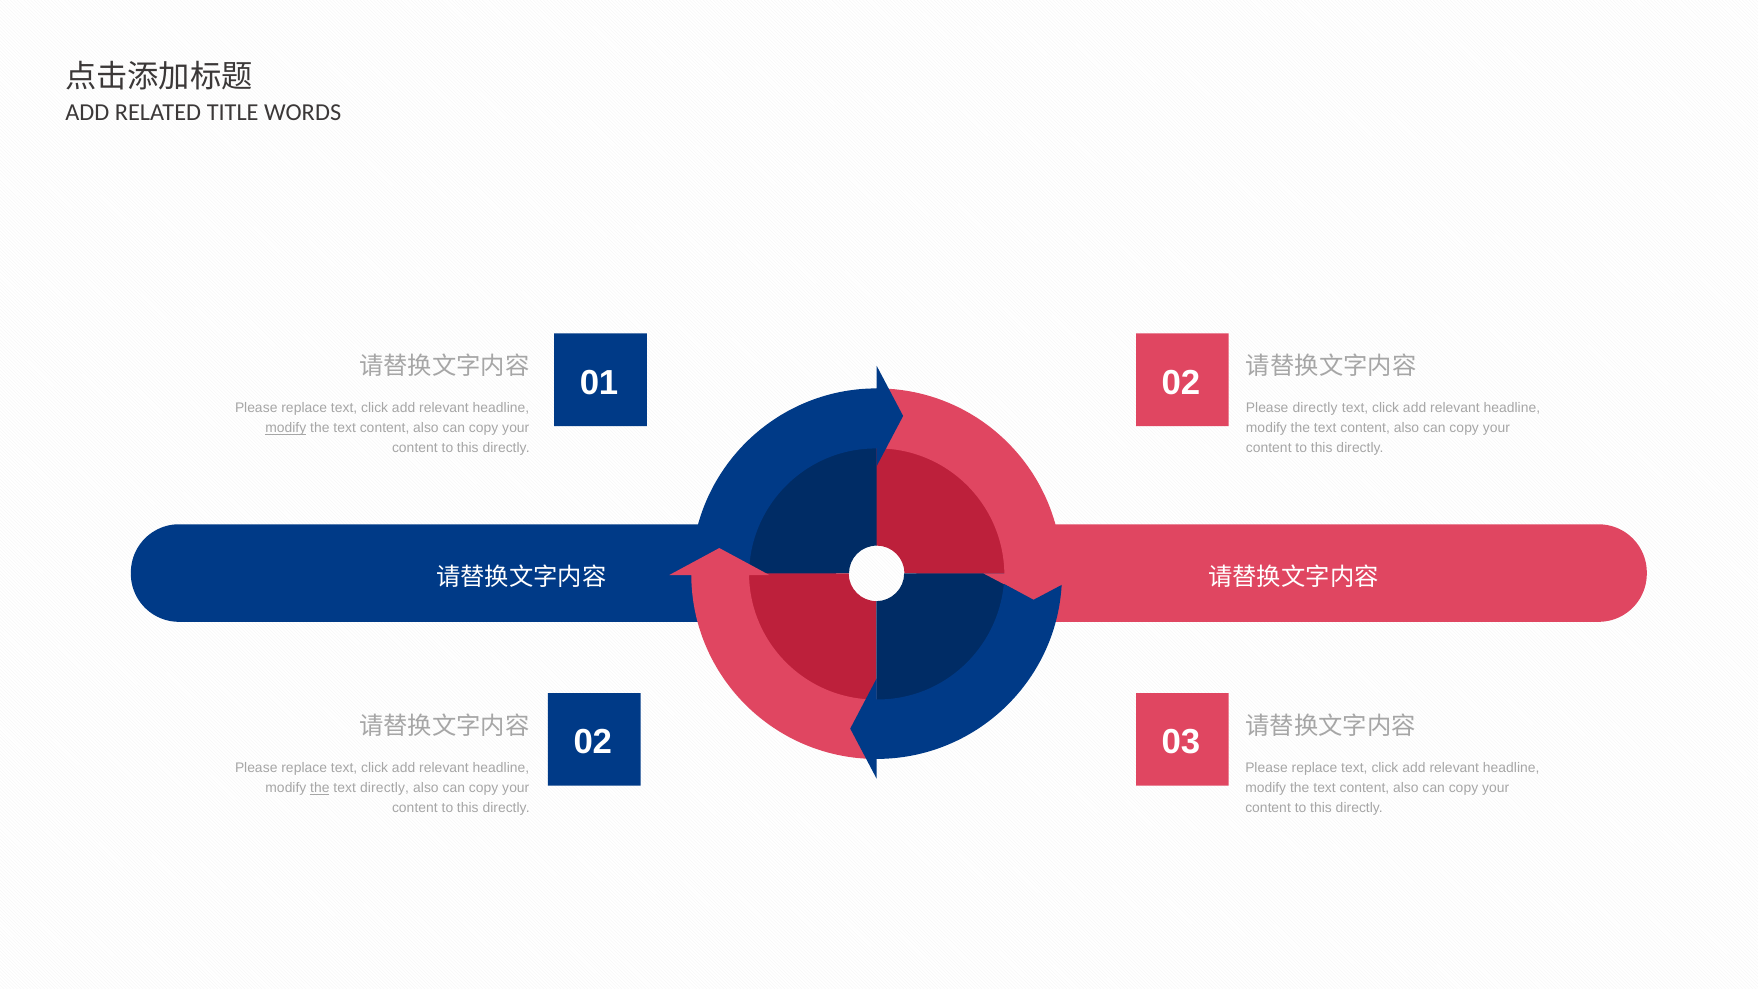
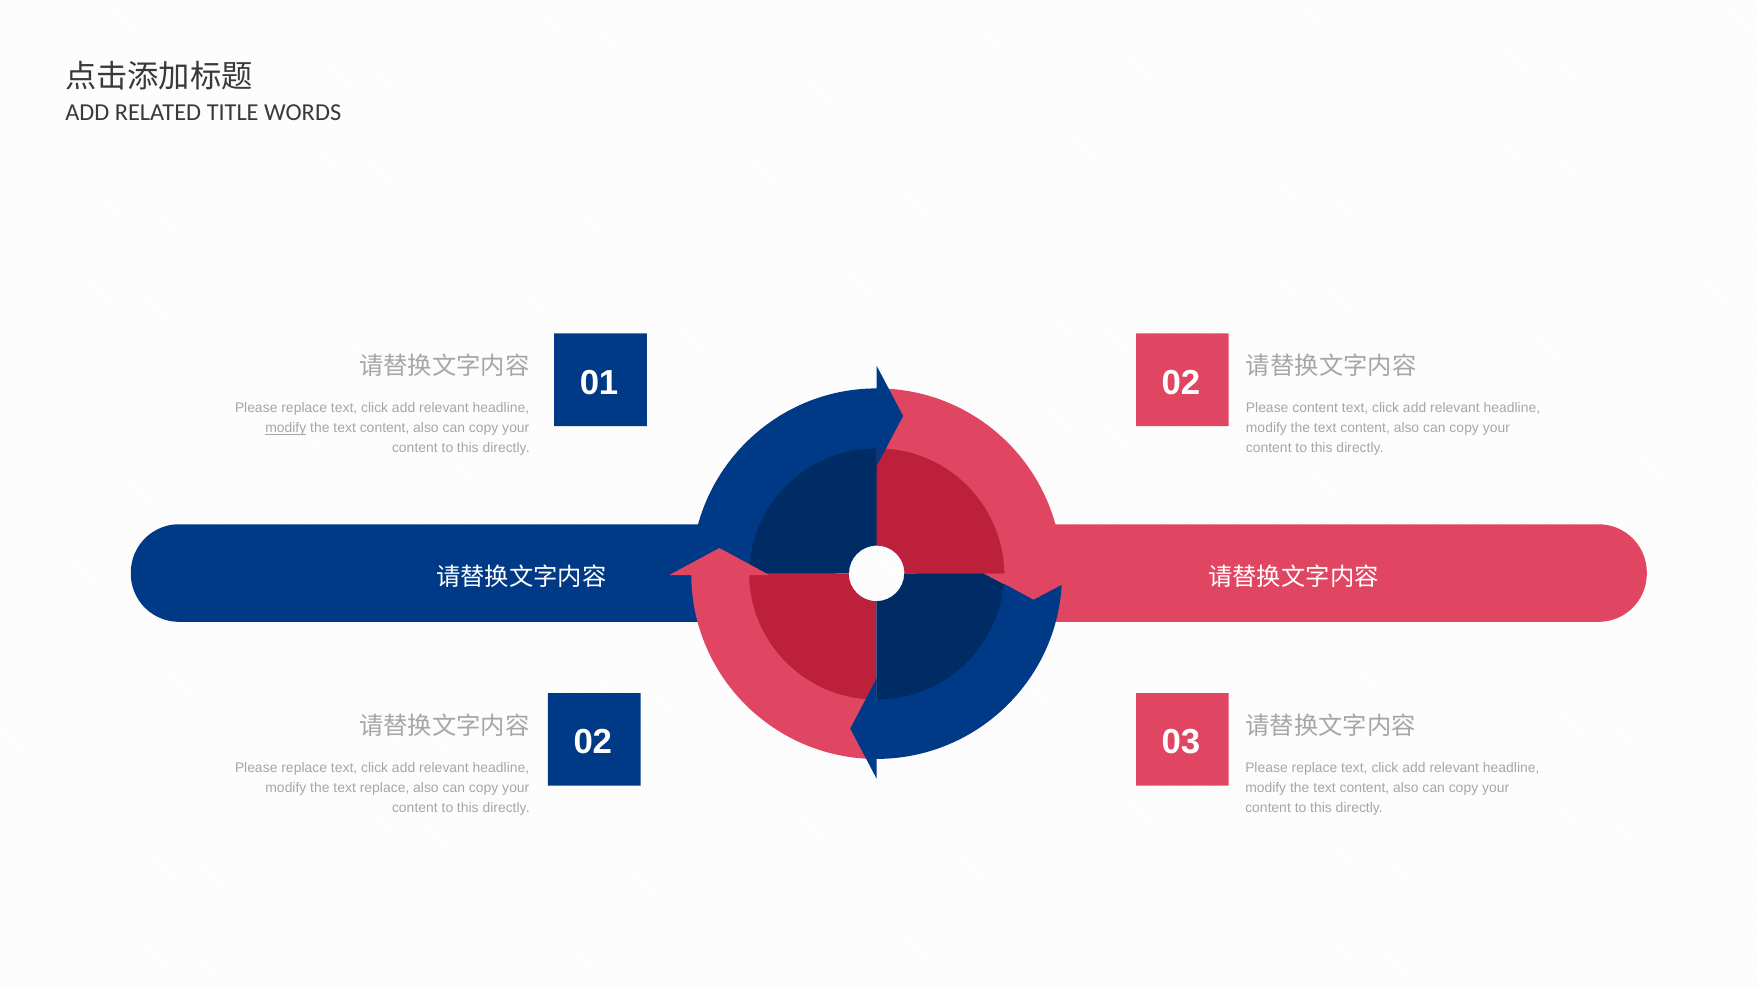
Please directly: directly -> content (1315, 408)
the underline: present -> none (320, 788)
text directly: directly -> replace (385, 788)
